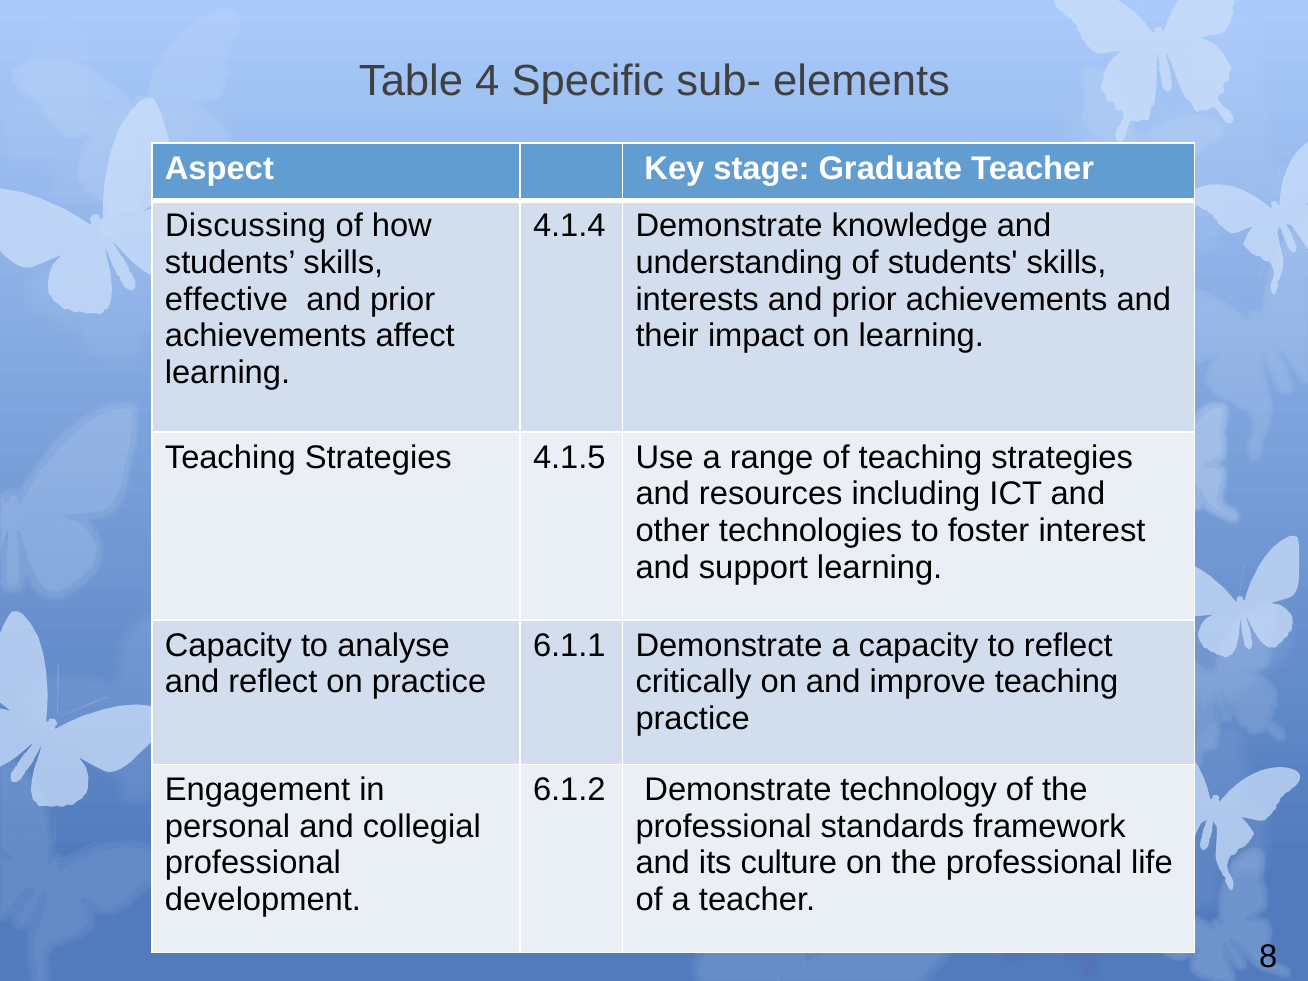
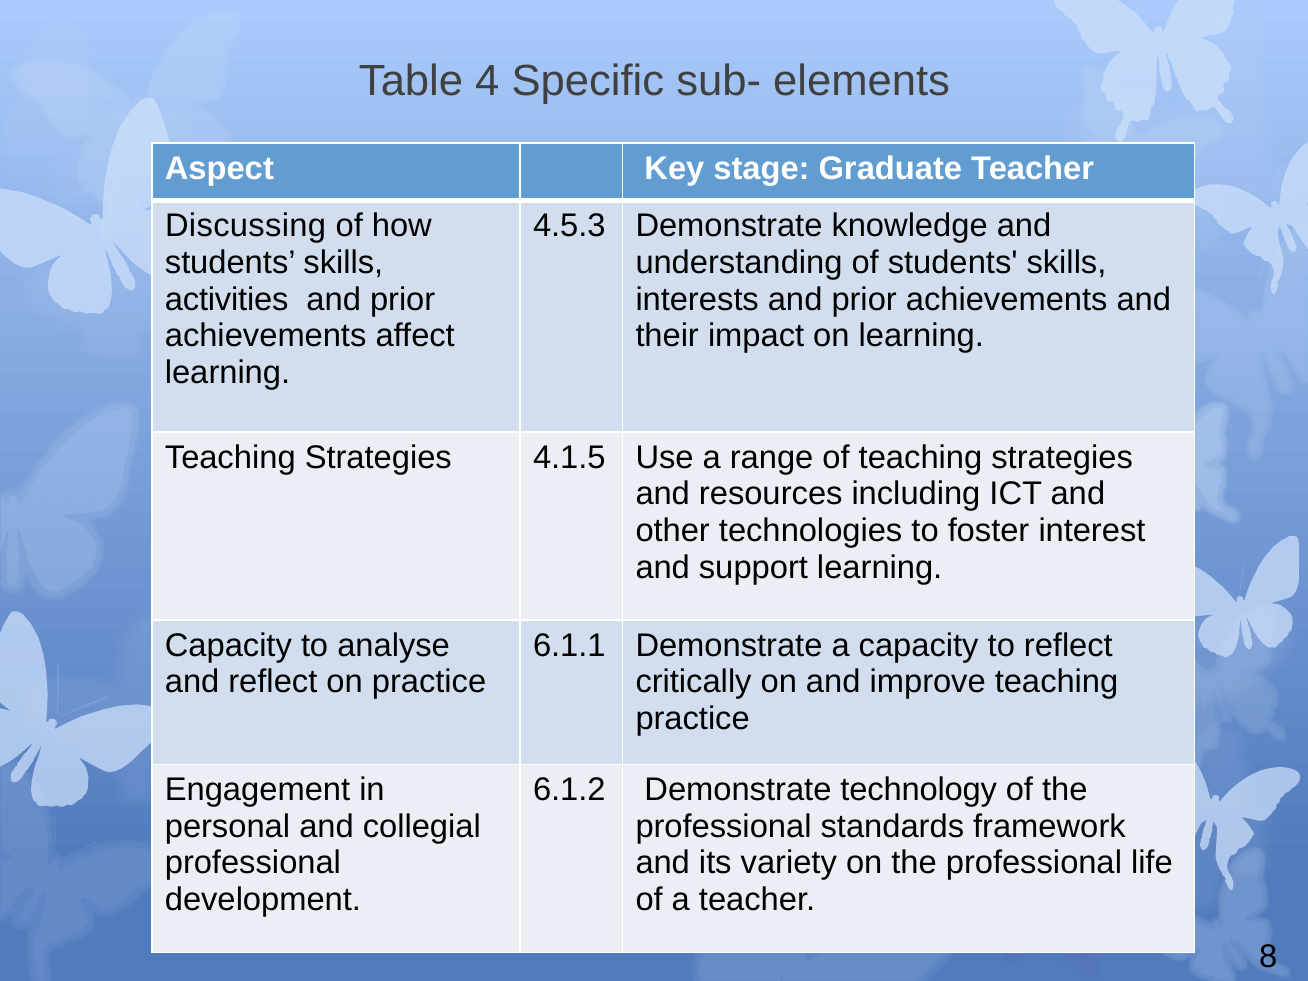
4.1.4: 4.1.4 -> 4.5.3 (569, 226)
effective: effective -> activities (227, 299)
culture: culture -> variety (789, 863)
